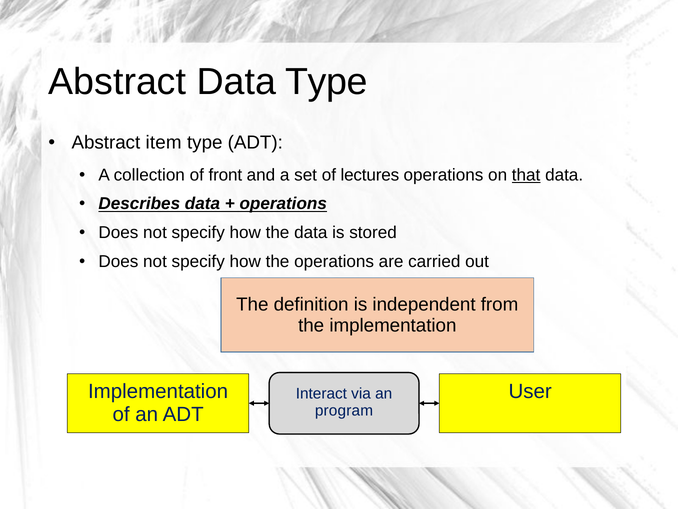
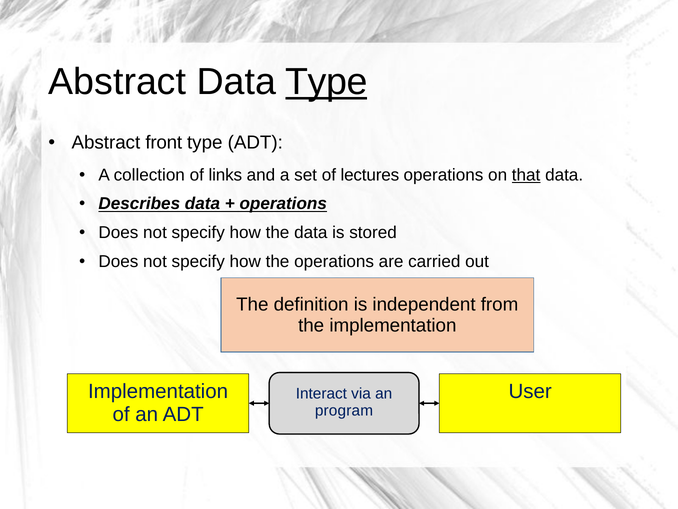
Type underline: none -> present (327, 82)
item: item -> front (164, 143)
front: front -> links (225, 175)
